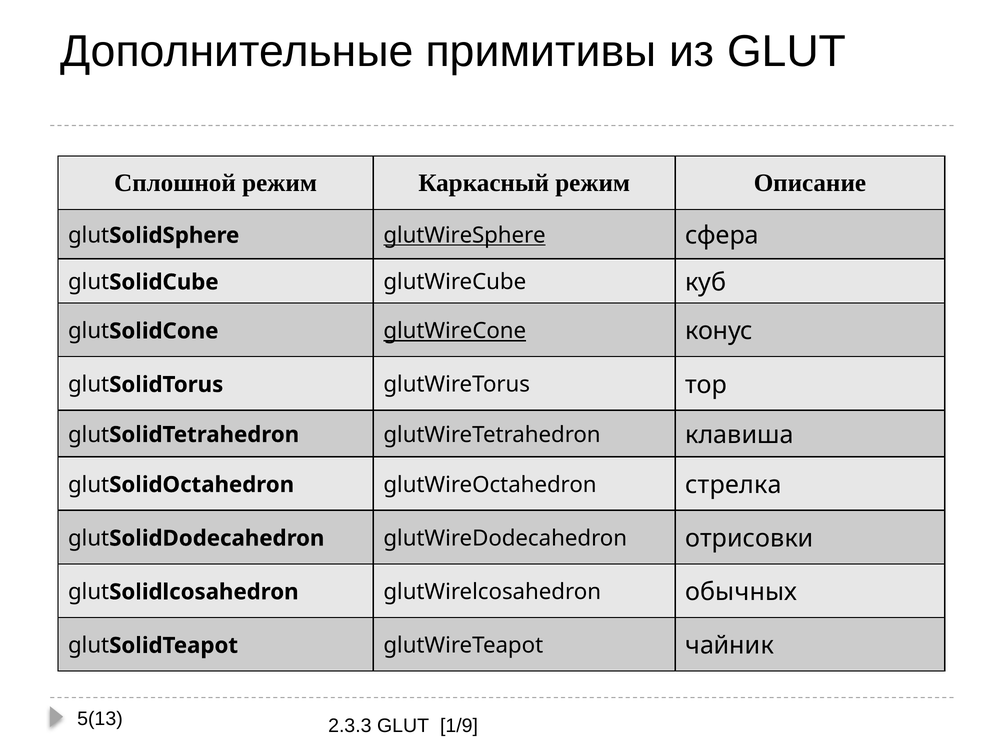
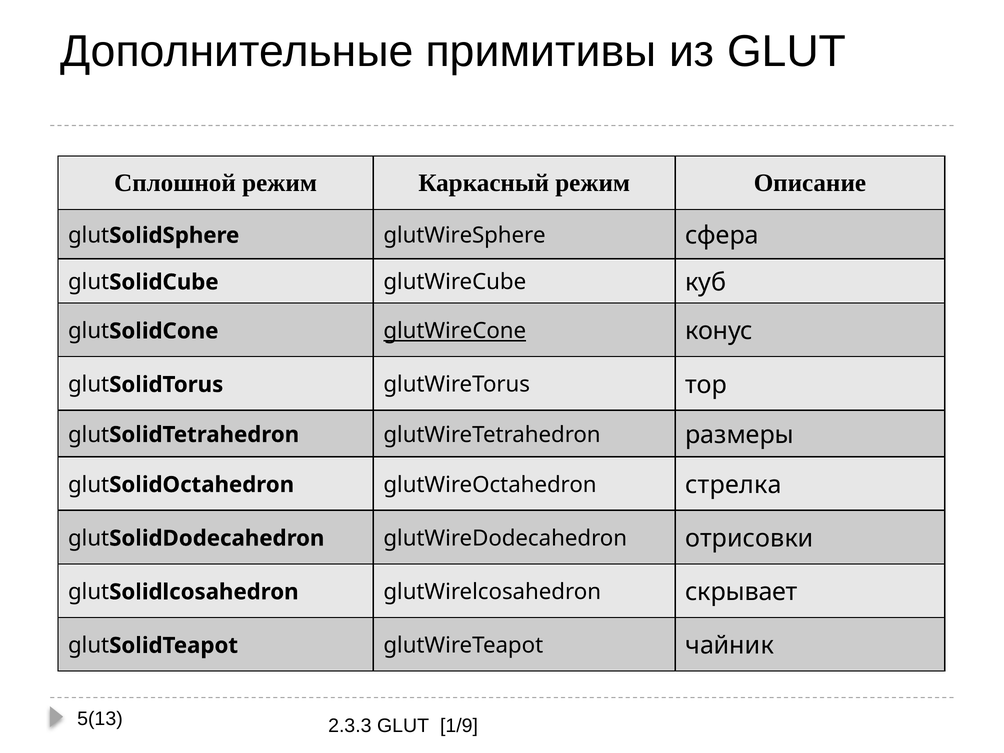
glutWireSphere underline: present -> none (465, 235)
клавиша: клавиша -> размеры (740, 435)
обычных: обычных -> скрывает (741, 592)
